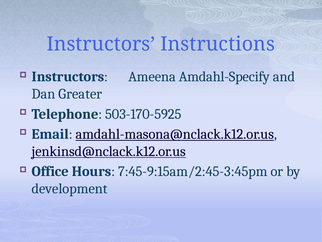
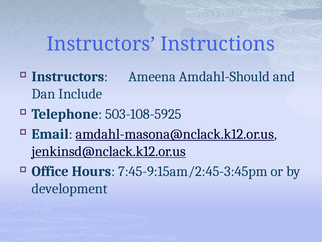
Amdahl-Specify: Amdahl-Specify -> Amdahl-Should (224, 77)
Greater: Greater -> Include (80, 94)
503-170-5925: 503-170-5925 -> 503-108-5925 (143, 114)
